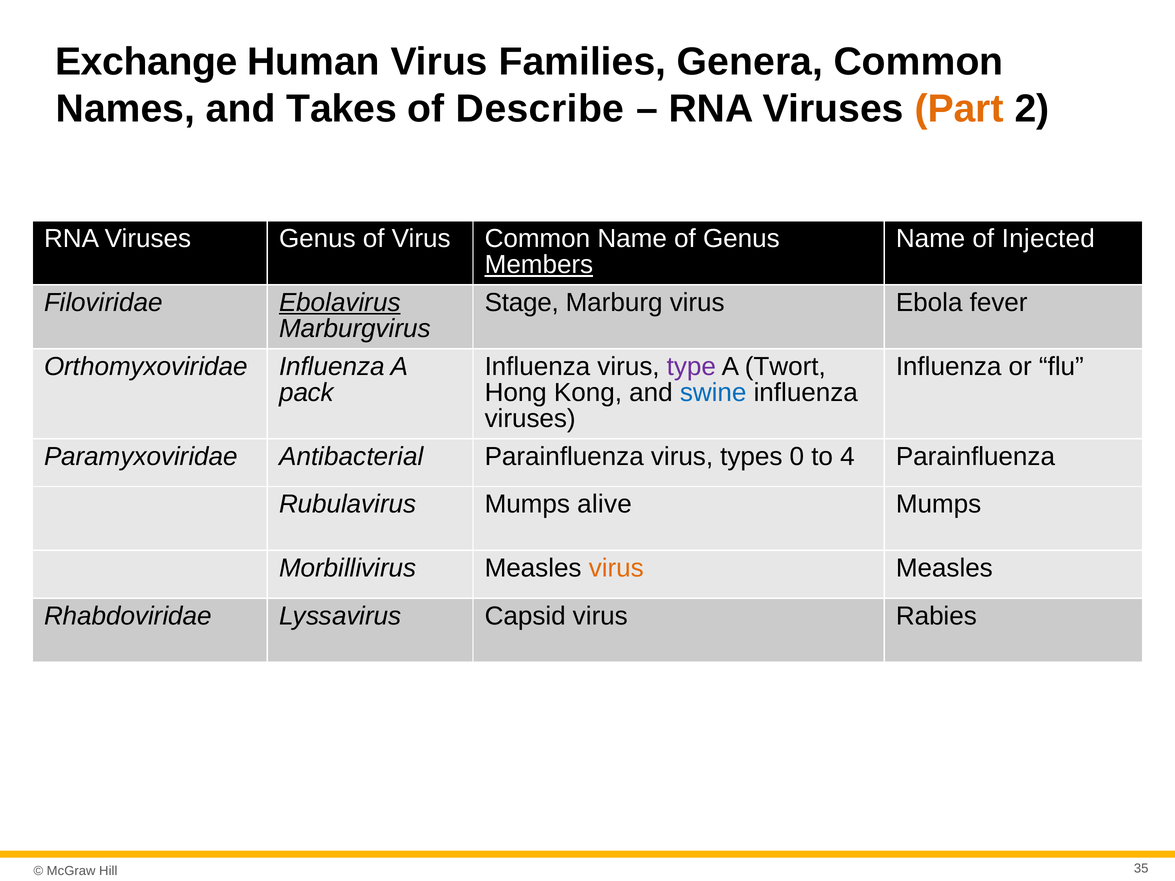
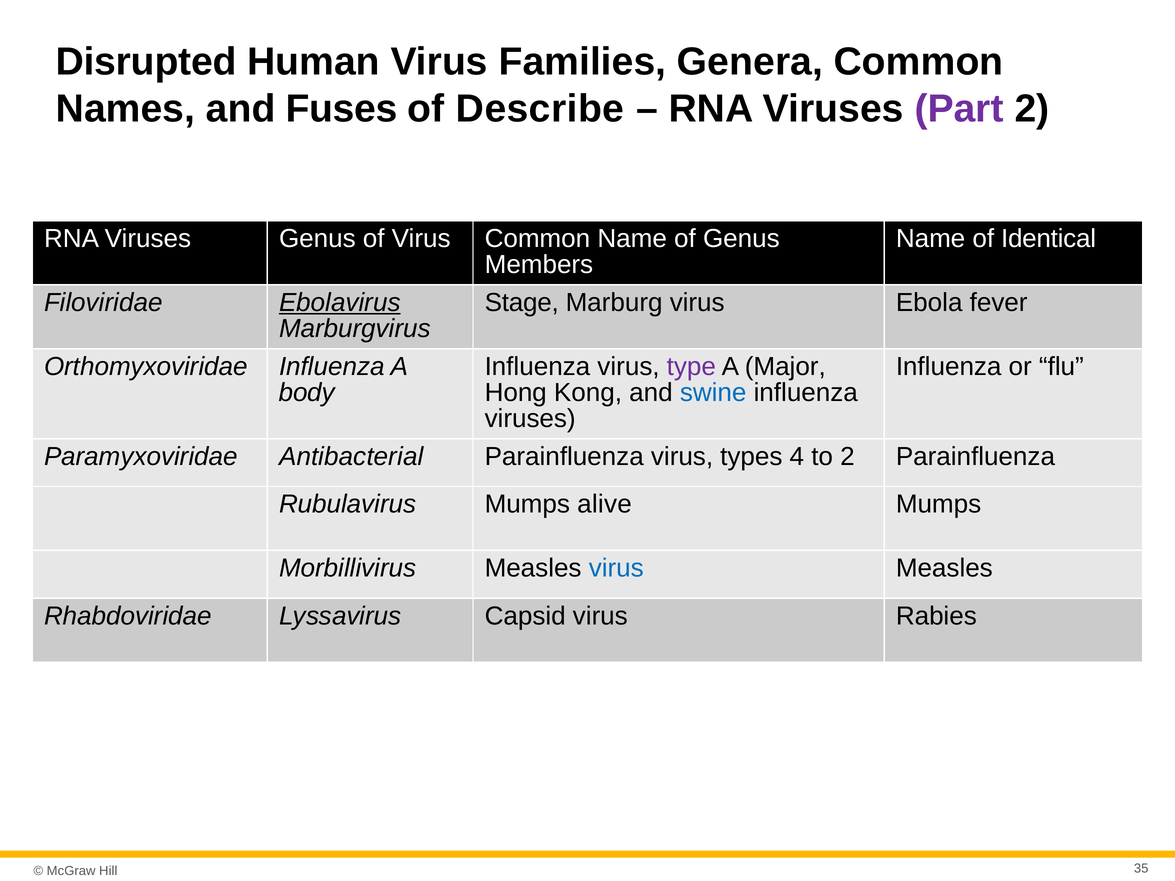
Exchange: Exchange -> Disrupted (146, 62)
Takes: Takes -> Fuses (342, 109)
Part colour: orange -> purple (959, 109)
Injected: Injected -> Identical (1049, 239)
Members underline: present -> none (539, 265)
Twort: Twort -> Major (785, 367)
pack: pack -> body (307, 393)
0: 0 -> 4 (797, 457)
to 4: 4 -> 2 (847, 457)
virus colour: orange -> blue (616, 568)
